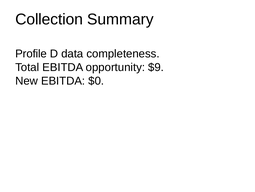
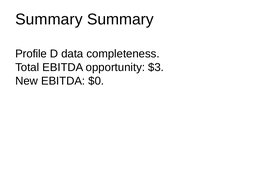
Collection: Collection -> Summary (49, 19)
$9: $9 -> $3 (156, 67)
